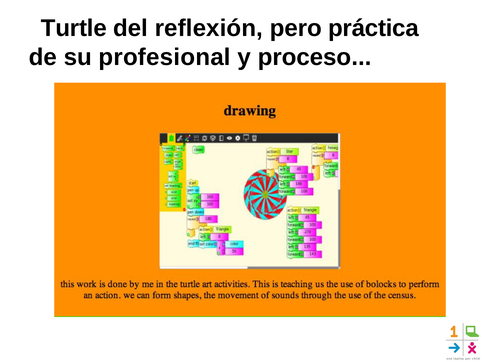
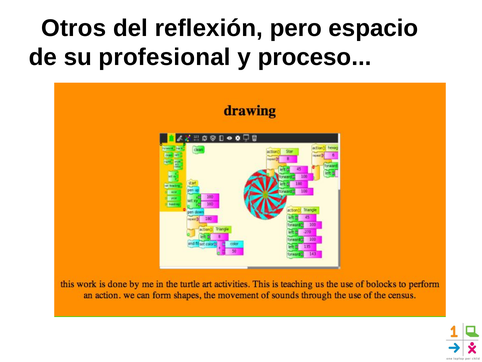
Turtle: Turtle -> Otros (74, 28)
práctica: práctica -> espacio (373, 28)
